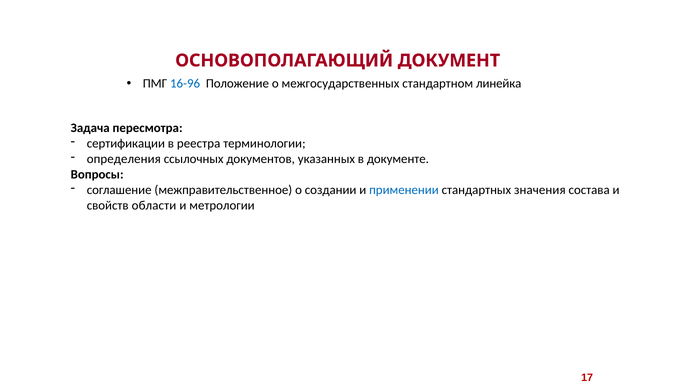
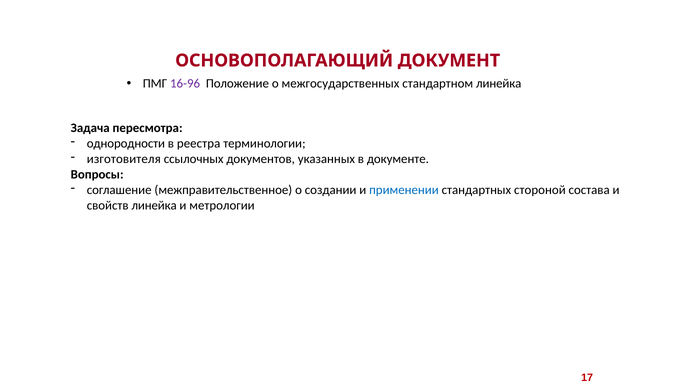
16-96 colour: blue -> purple (185, 84)
сертификации: сертификации -> однородности (126, 144)
определения: определения -> изготовителя (124, 159)
значения: значения -> стороной (540, 190)
свойств области: области -> линейка (154, 205)
